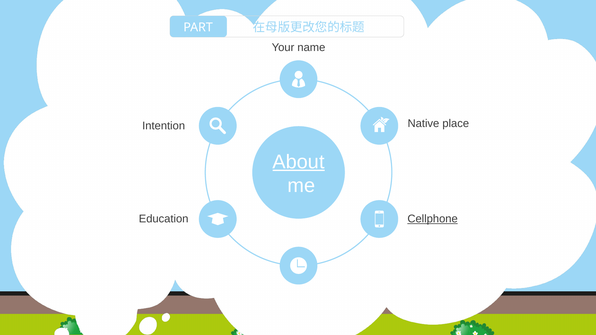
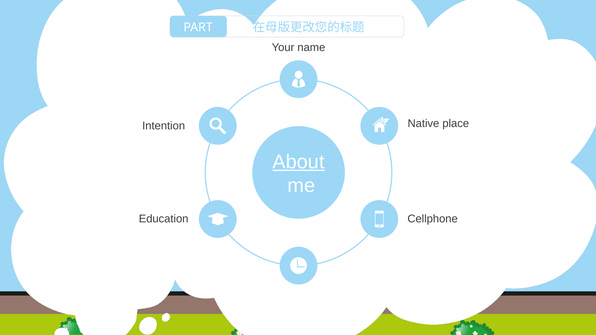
Cellphone underline: present -> none (433, 219)
